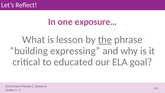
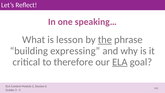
exposure…: exposure… -> speaking… (96, 22)
educated: educated -> therefore (73, 62)
ELA underline: none -> present (120, 62)
